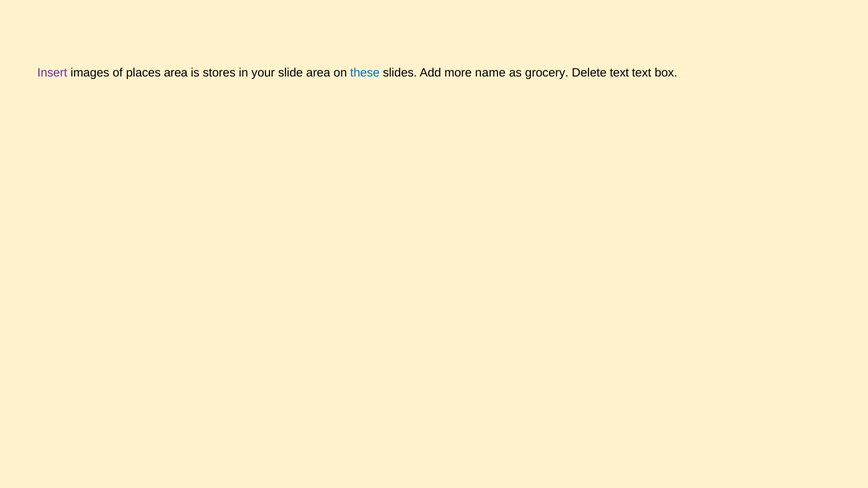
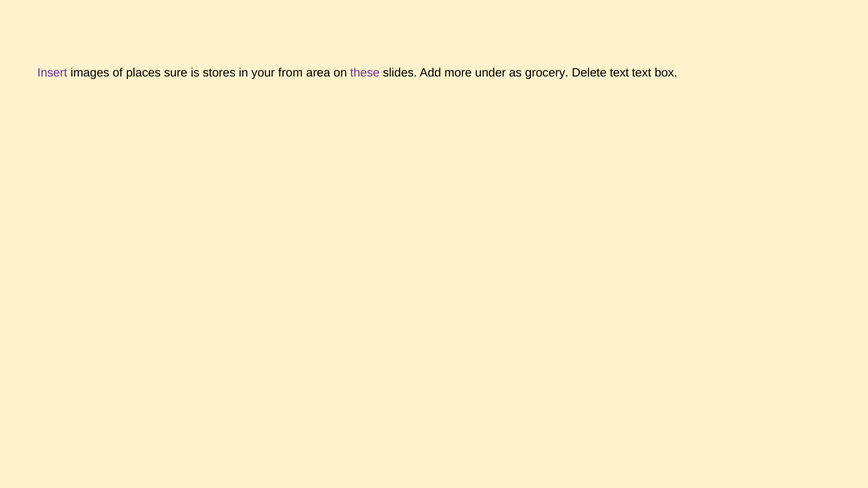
places area: area -> sure (176, 73)
slide: slide -> from (290, 73)
these colour: blue -> purple (365, 73)
name: name -> under (490, 73)
